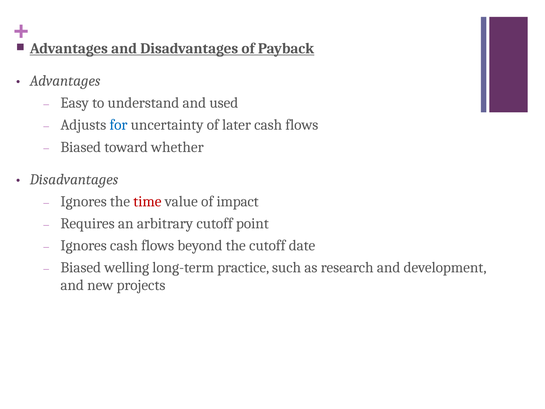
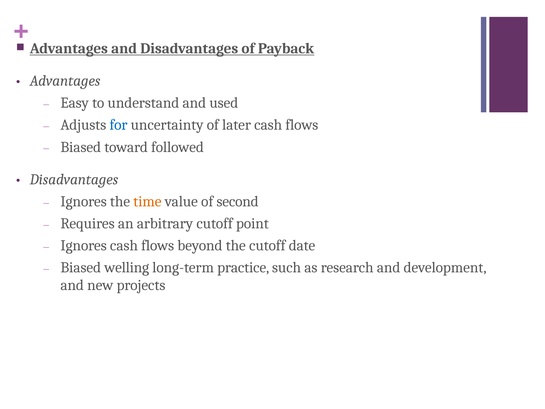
whether: whether -> followed (177, 147)
time colour: red -> orange (147, 201)
impact: impact -> second (238, 201)
